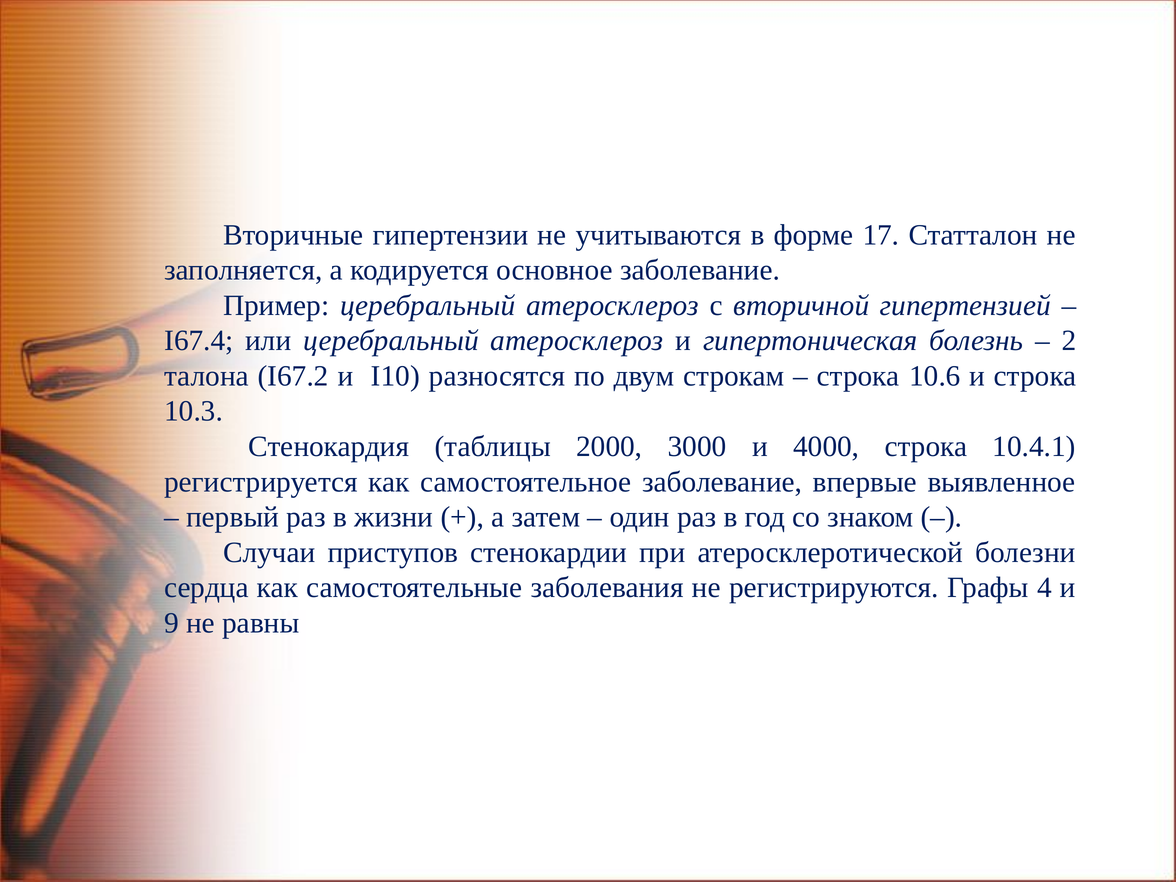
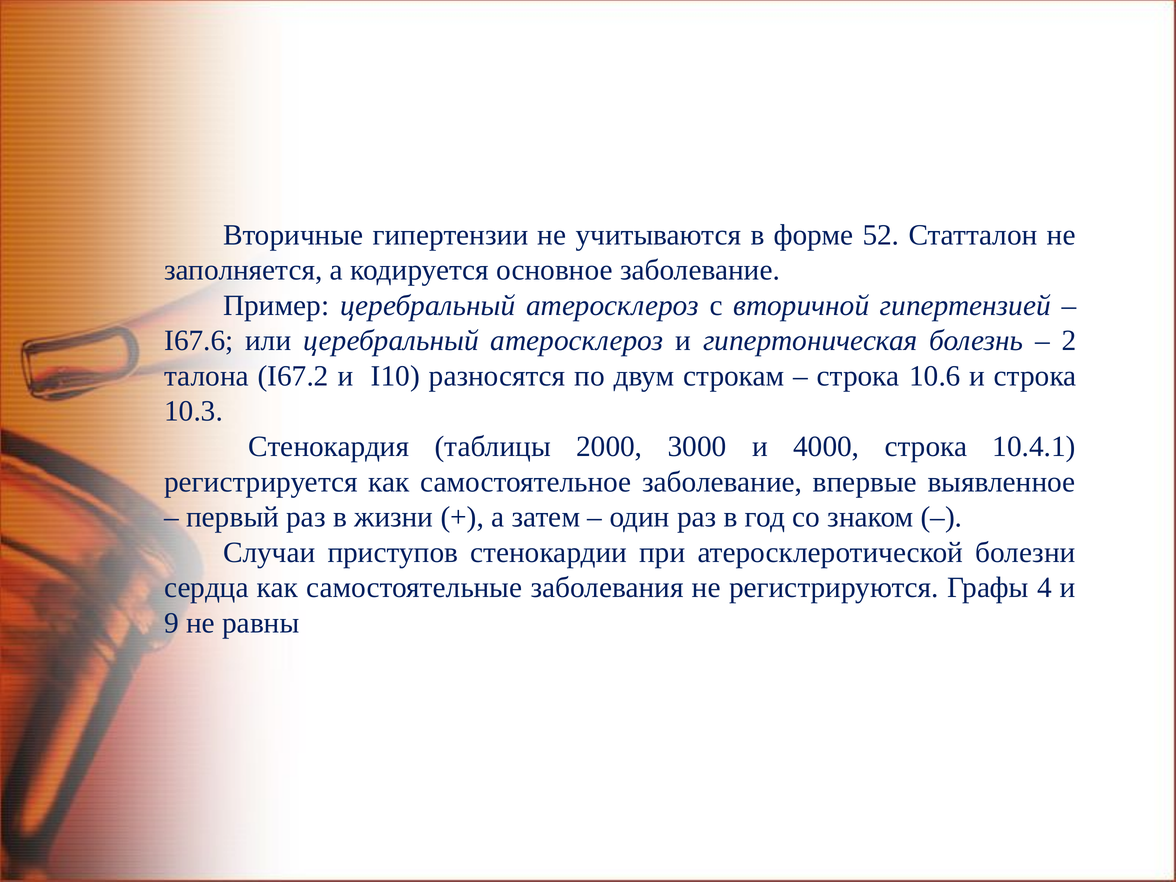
17: 17 -> 52 (881, 235)
I67.4: I67.4 -> I67.6 (199, 341)
